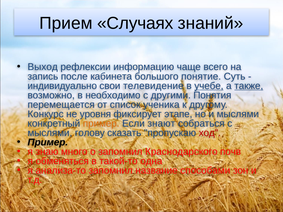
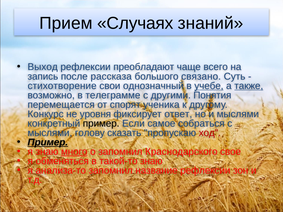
информацию: информацию -> преобладают (144, 67)
кабинета: кабинета -> рассказа (111, 76)
понятие: понятие -> связано (201, 76)
индивидуально: индивидуально -> стихотворение (62, 86)
телевидение: телевидение -> однозначный (153, 86)
необходимо: необходимо -> телеграмме (113, 95)
список: список -> спорят (125, 105)
этапе: этапе -> ответ (178, 114)
пример colour: orange -> black (101, 124)
знают: знают -> самое (161, 124)
Пример underline: none -> present (48, 142)
много underline: none -> present (74, 152)
почв: почв -> свое (231, 152)
такой-то одна: одна -> знаю (151, 161)
название способами: способами -> рефлексии (205, 171)
